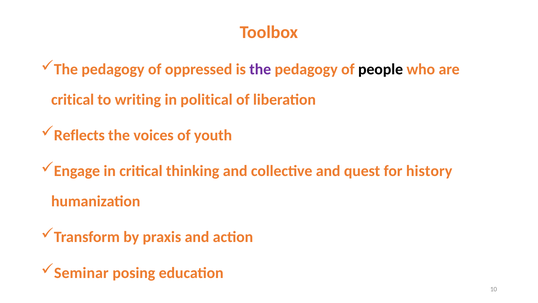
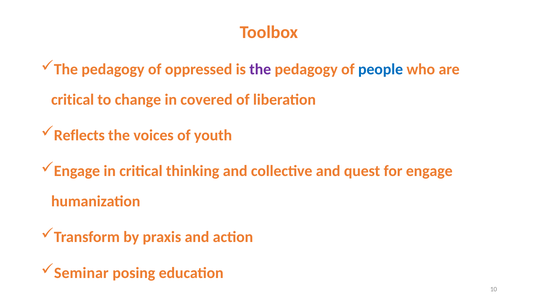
people colour: black -> blue (381, 69)
writing: writing -> change (138, 99)
political: political -> covered (207, 99)
for history: history -> engage (429, 171)
